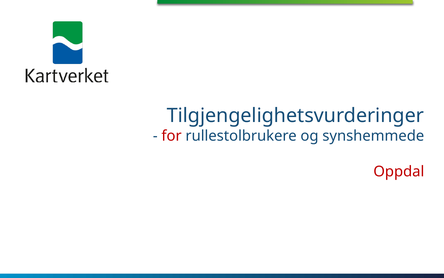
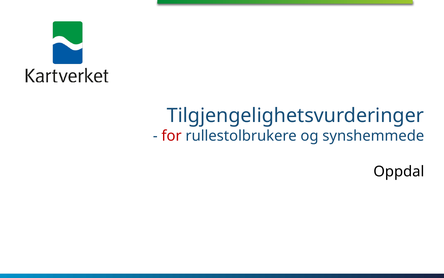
Oppdal colour: red -> black (399, 171)
